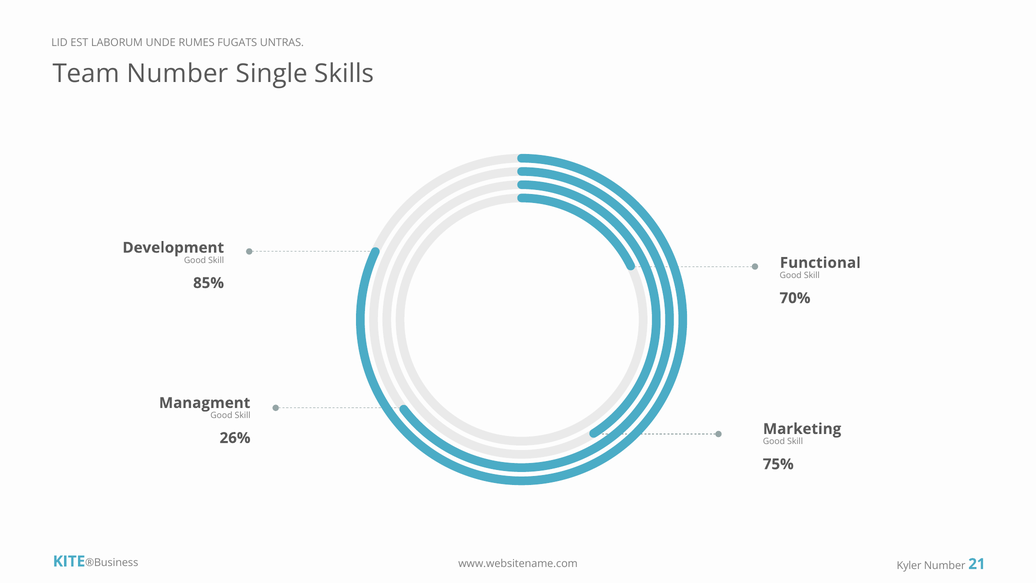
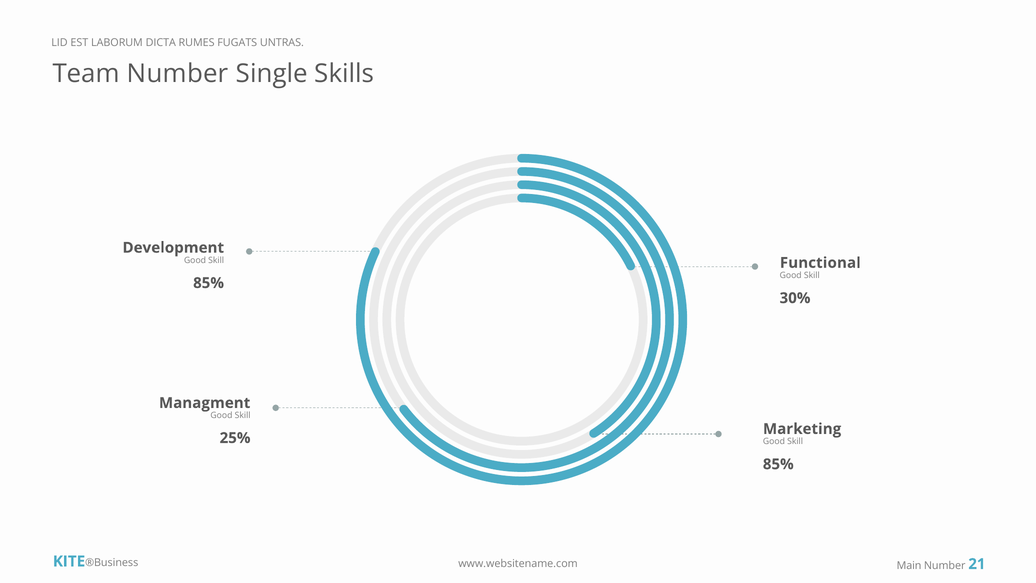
UNDE: UNDE -> DICTA (161, 43)
70%: 70% -> 30% (795, 298)
26%: 26% -> 25% (235, 438)
75%: 75% -> 85% (778, 464)
Kyler: Kyler -> Main (909, 565)
